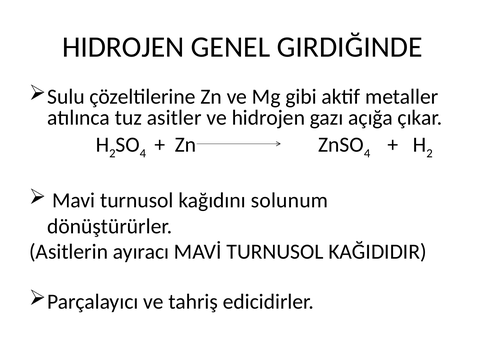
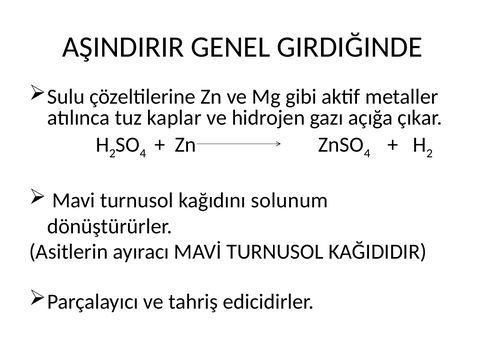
HIDROJEN: HIDROJEN -> AŞINDIRIR (123, 47)
asitler: asitler -> kaplar (174, 117)
